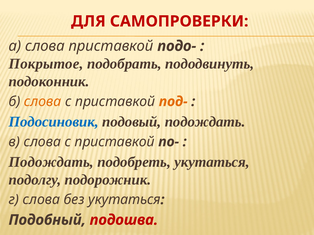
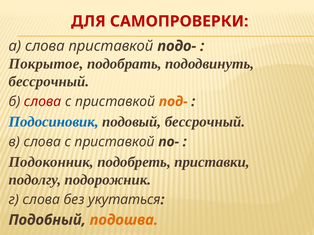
подоконник: подоконник -> бессрочный (49, 82)
слова colour: orange -> red (43, 102)
подовый подождать: подождать -> бессрочный (205, 122)
Подождать: Подождать -> Подоконник (51, 162)
подобреть укутаться: укутаться -> приставки (212, 162)
подошва colour: red -> orange (124, 220)
